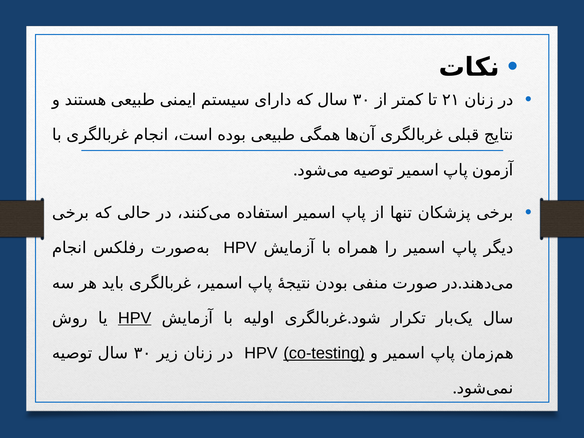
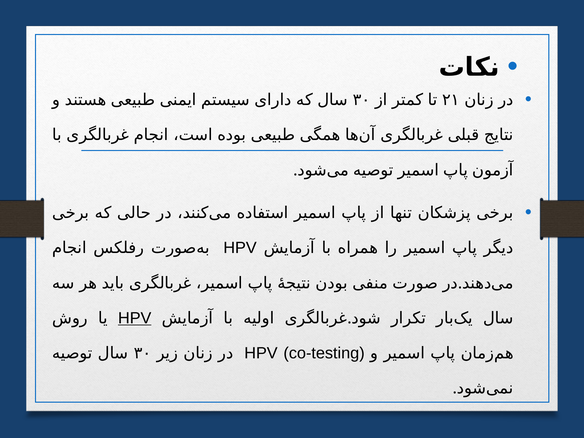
co-testing underline: present -> none (324, 353)
